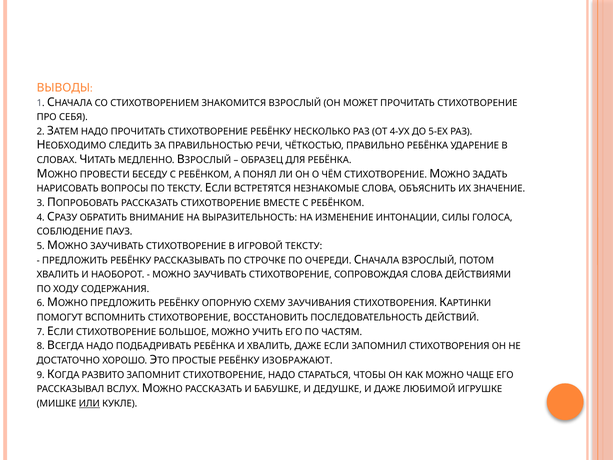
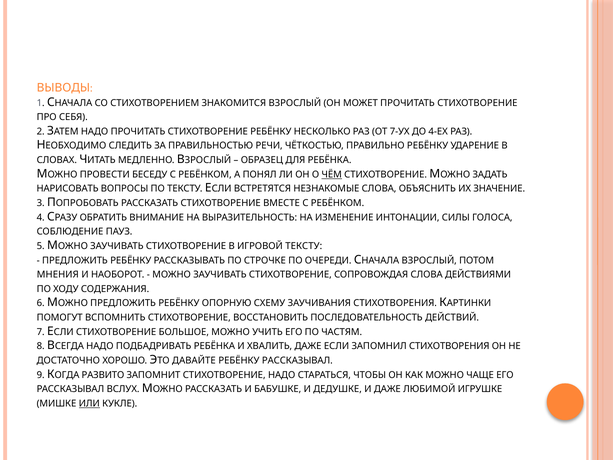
4-УХ: 4-УХ -> 7-УХ (400, 131)
5-ЕХ: 5-ЕХ -> 4-ЕХ (438, 131)
ПРАВИЛЬНО РЕБЁНКА: РЕБЁНКА -> РЕБЁНКУ (428, 146)
ЧЁМ underline: none -> present (332, 174)
ХВАЛИТЬ: ХВАЛИТЬ -> МНЕНИЯ (58, 275)
ПРОСТЫЕ: ПРОСТЫЕ -> ДАВАЙТЕ (194, 360)
РЕБЁНКУ ИЗОБРАЖАЮТ: ИЗОБРАЖАЮТ -> РАССКАЗЫВАЛ (297, 360)
